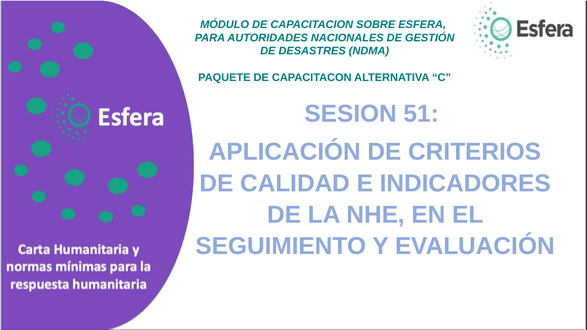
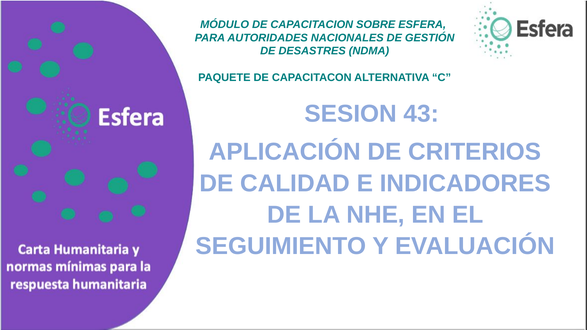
51: 51 -> 43 (421, 114)
